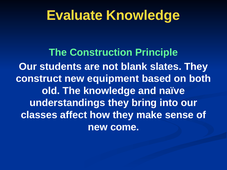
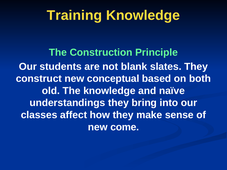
Evaluate: Evaluate -> Training (74, 15)
equipment: equipment -> conceptual (113, 79)
